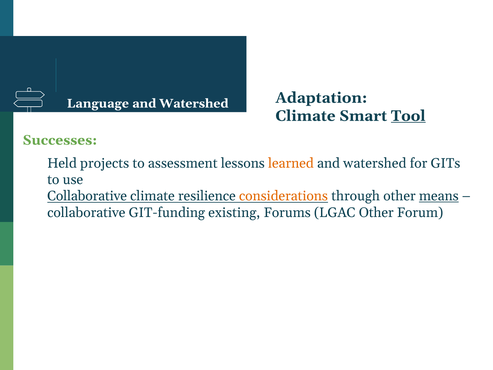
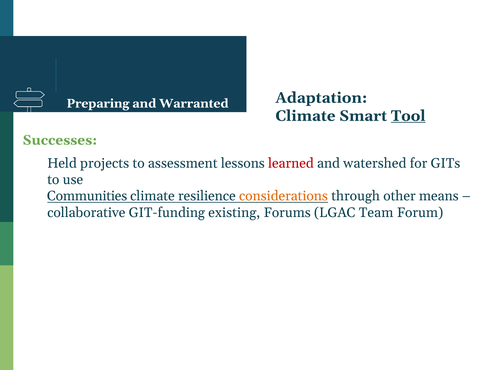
Language: Language -> Preparing (98, 103)
Watershed: Watershed -> Warranted (194, 103)
learned colour: orange -> red (291, 163)
Collaborative: Collaborative -> Communities (87, 196)
means underline: present -> none (439, 196)
LGAC Other: Other -> Team (376, 212)
